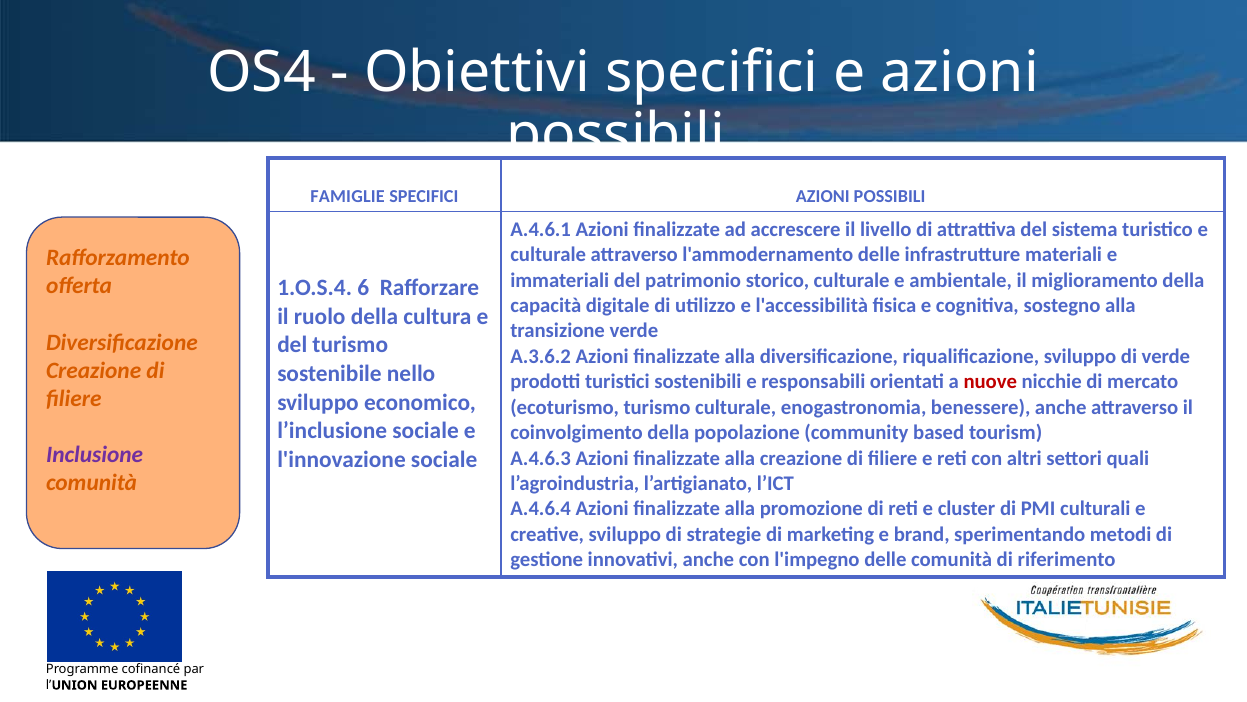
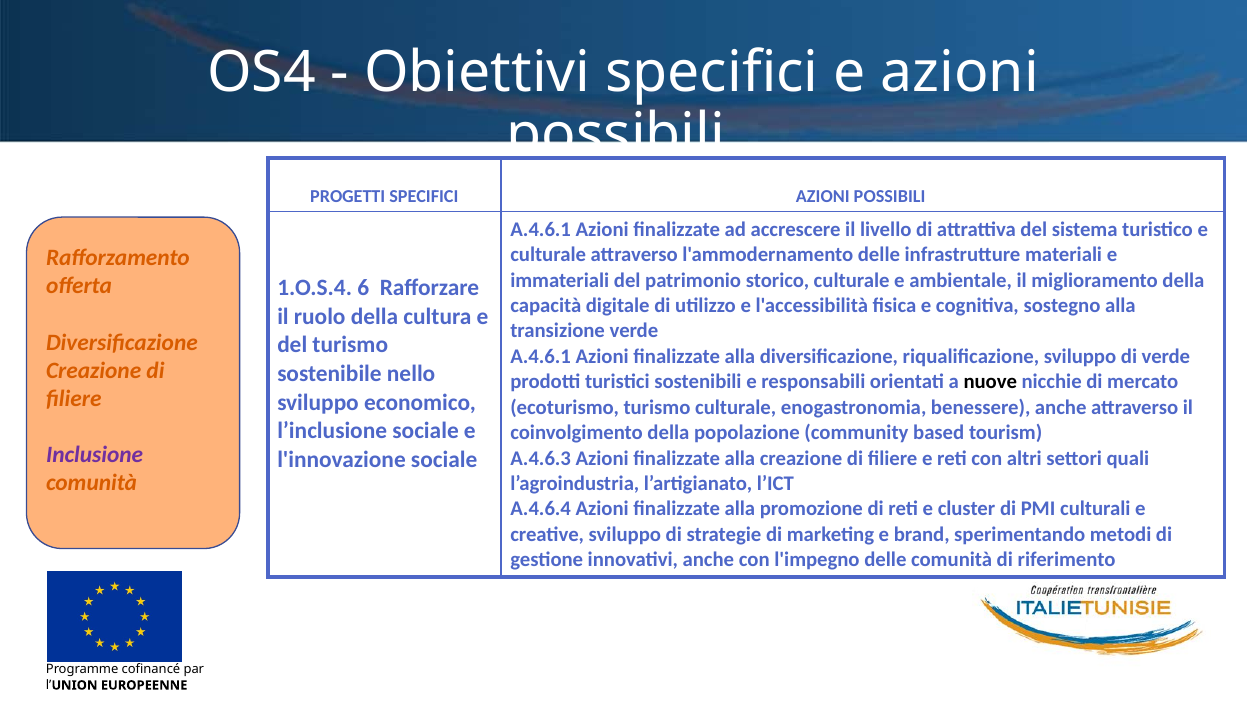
FAMIGLIE: FAMIGLIE -> PROGETTI (348, 196)
A.3.6.2: A.3.6.2 -> A.4.6.1 (541, 356)
nuove colour: red -> black (990, 382)
